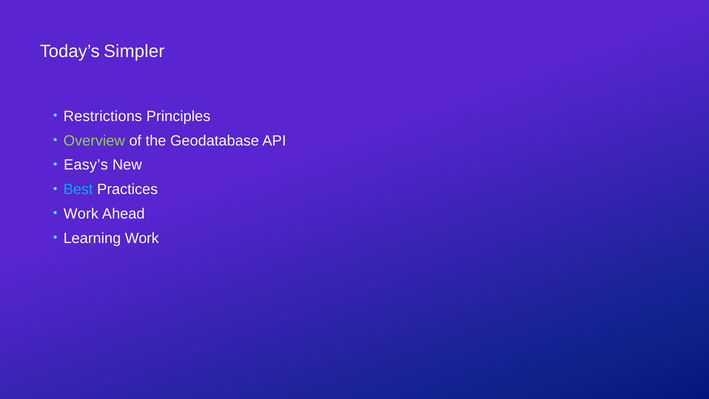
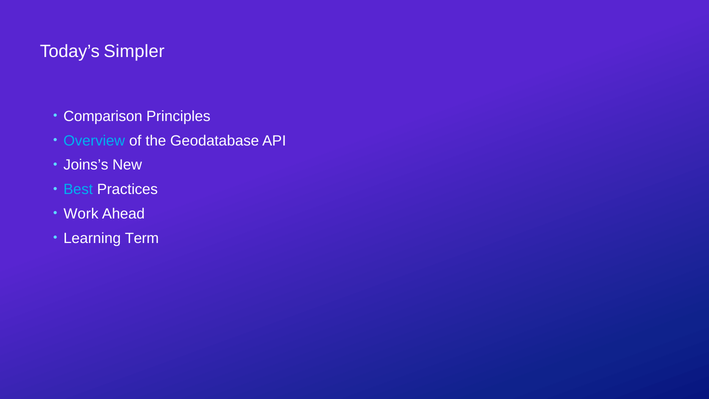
Restrictions: Restrictions -> Comparison (103, 116)
Overview colour: light green -> light blue (94, 141)
Easy’s: Easy’s -> Joins’s (86, 165)
Learning Work: Work -> Term (142, 238)
